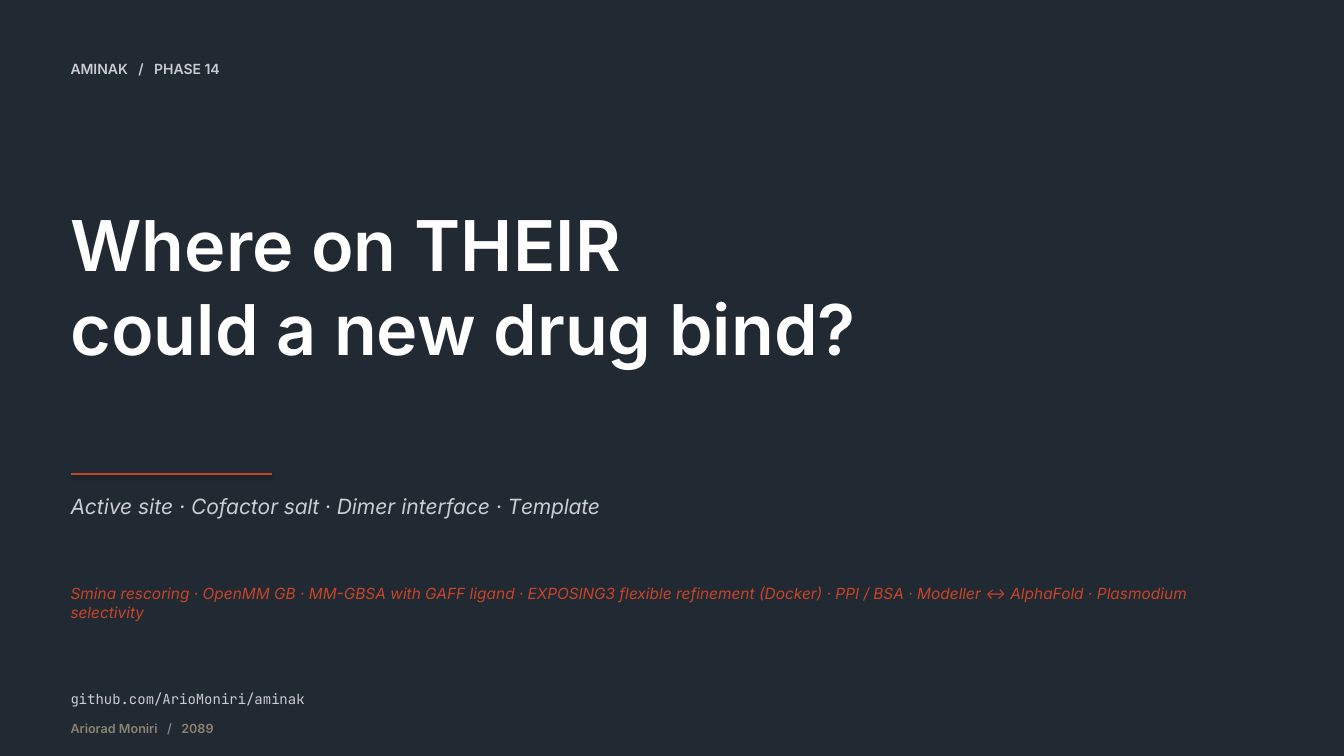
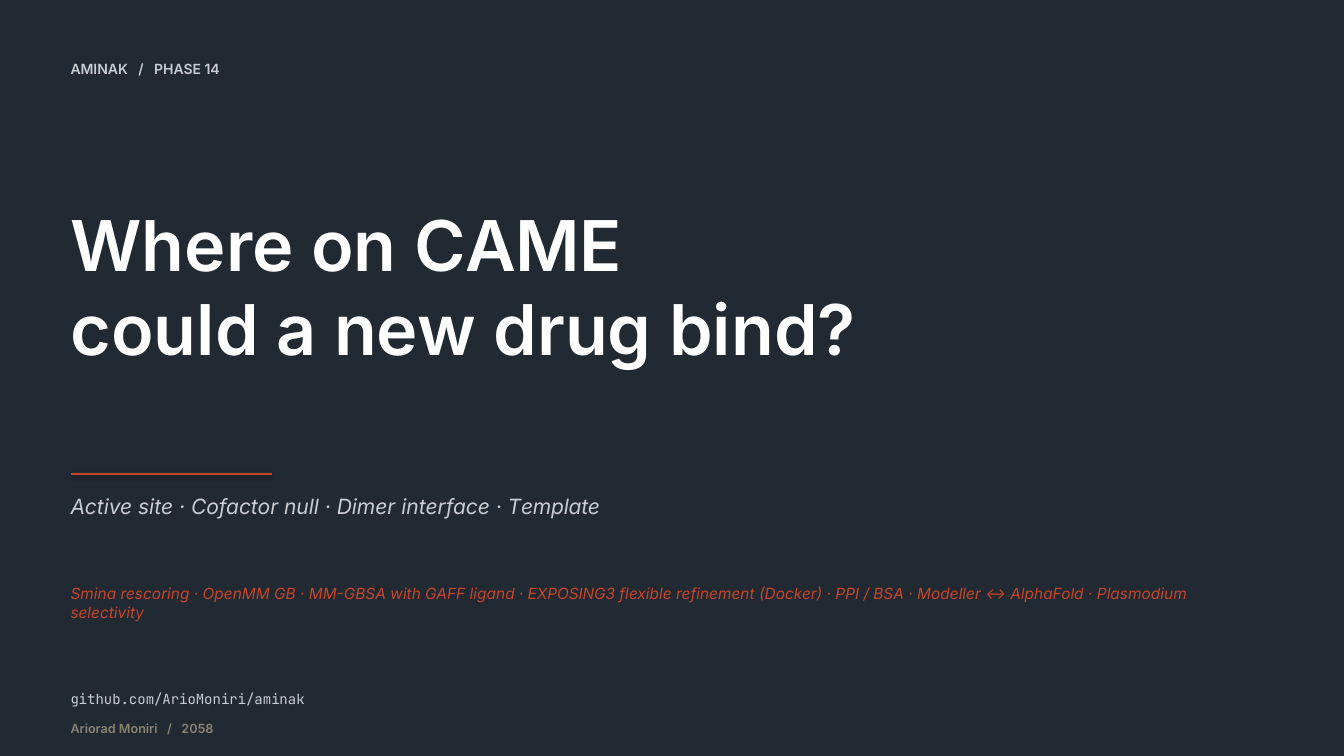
THEIR: THEIR -> CAME (518, 248)
salt: salt -> null (301, 508)
2089: 2089 -> 2058 (197, 729)
